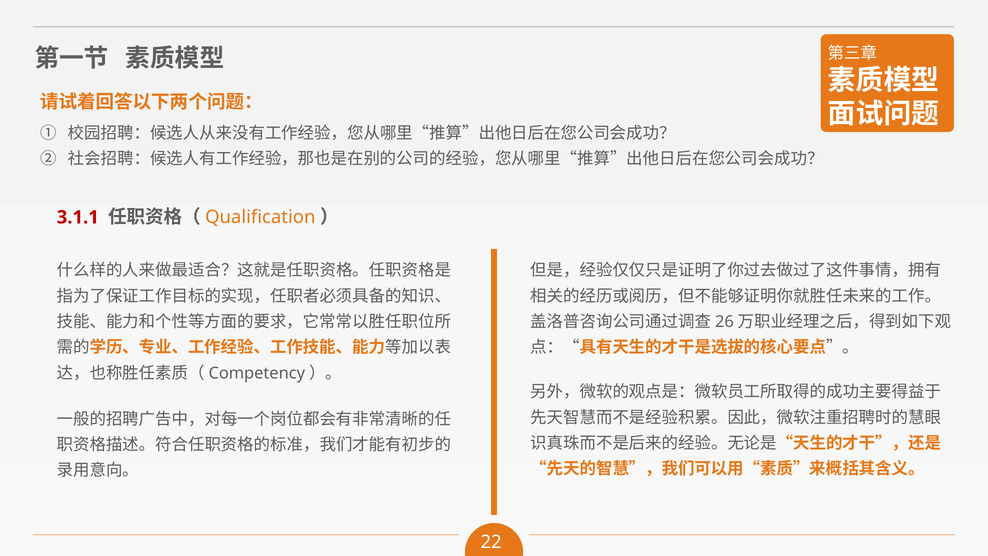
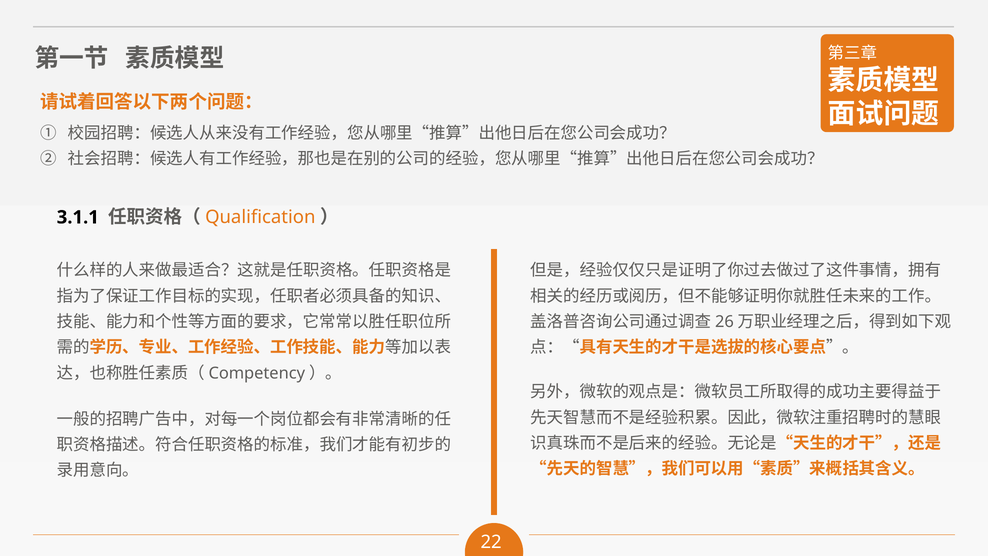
3.1.1 colour: red -> black (78, 217)
